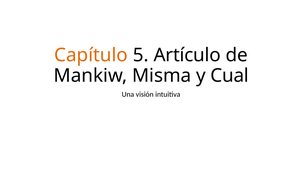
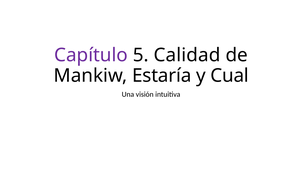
Capítulo colour: orange -> purple (91, 55)
Artículo: Artículo -> Calidad (187, 55)
Misma: Misma -> Estaría (162, 75)
